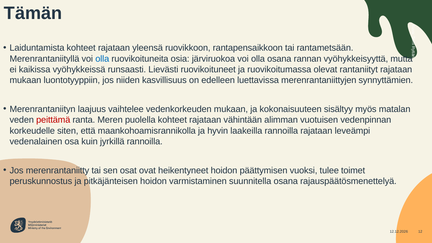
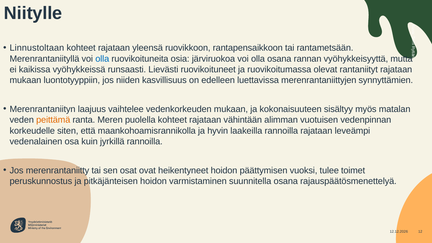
Tämän: Tämän -> Niitylle (33, 13)
Laiduntamista: Laiduntamista -> Linnustoltaan (37, 48)
peittämä colour: red -> orange (53, 120)
